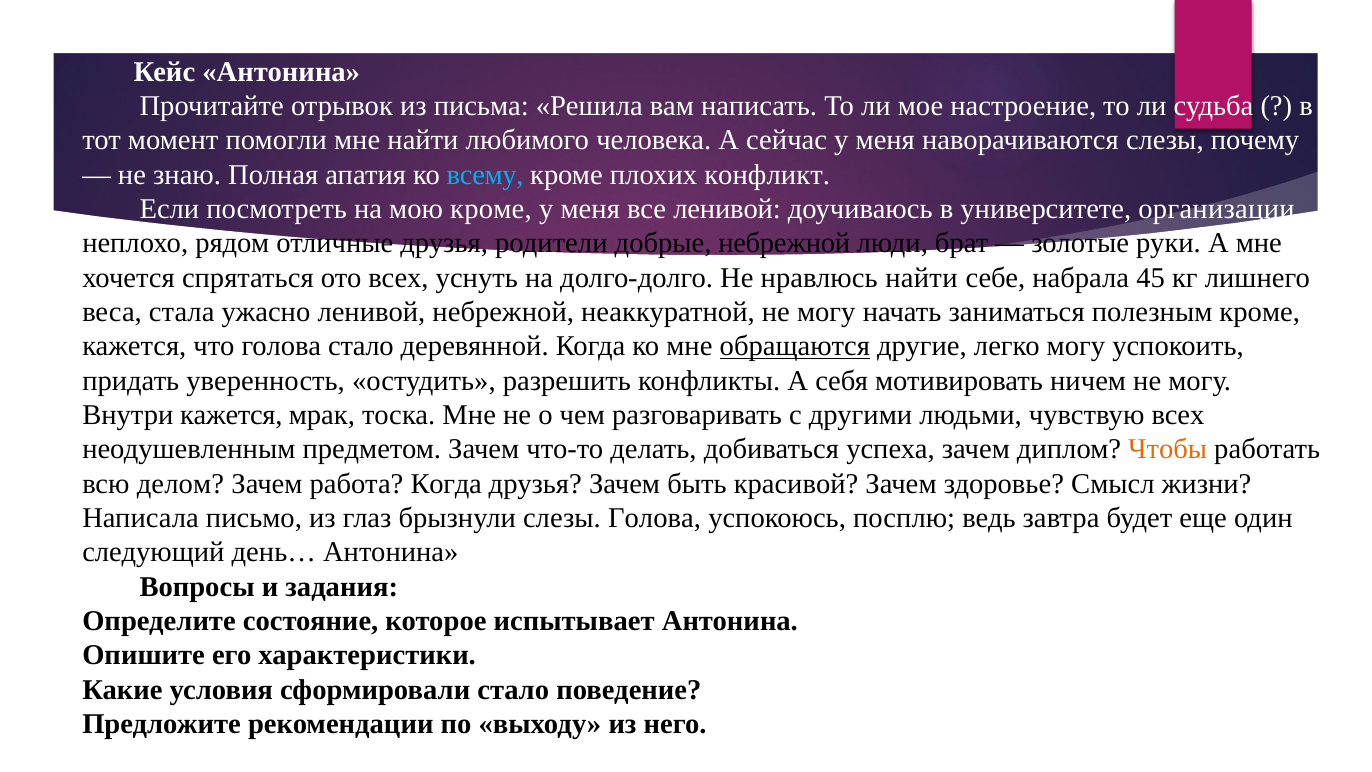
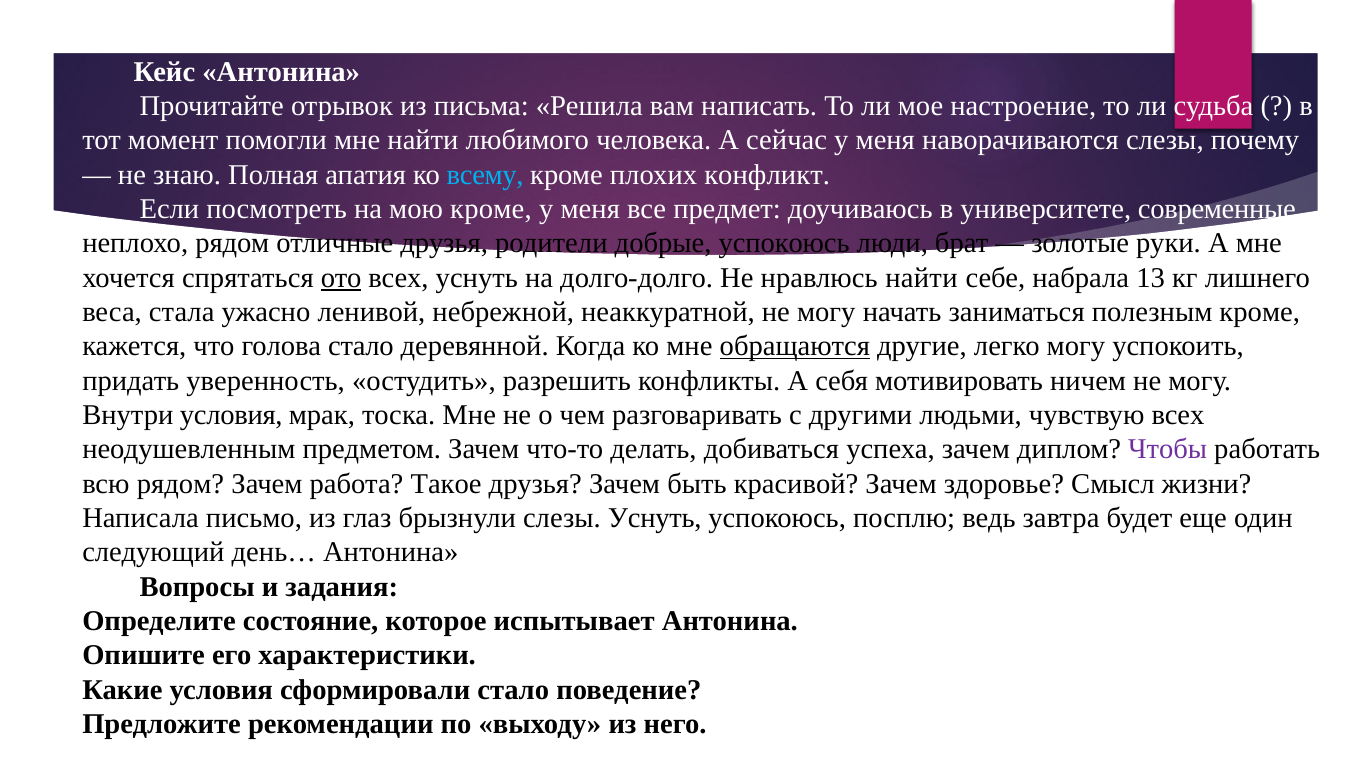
все ленивой: ленивой -> предмет (727, 209)
организации: организации -> современные (1217, 209)
добрые небрежной: небрежной -> успокоюсь (784, 243)
ото underline: none -> present (341, 278)
45: 45 -> 13 (1151, 278)
Внутри кажется: кажется -> условия (231, 415)
Чтобы colour: orange -> purple (1168, 449)
всю делом: делом -> рядом (180, 483)
работа Когда: Когда -> Такое (446, 483)
слезы Голова: Голова -> Уснуть (655, 518)
